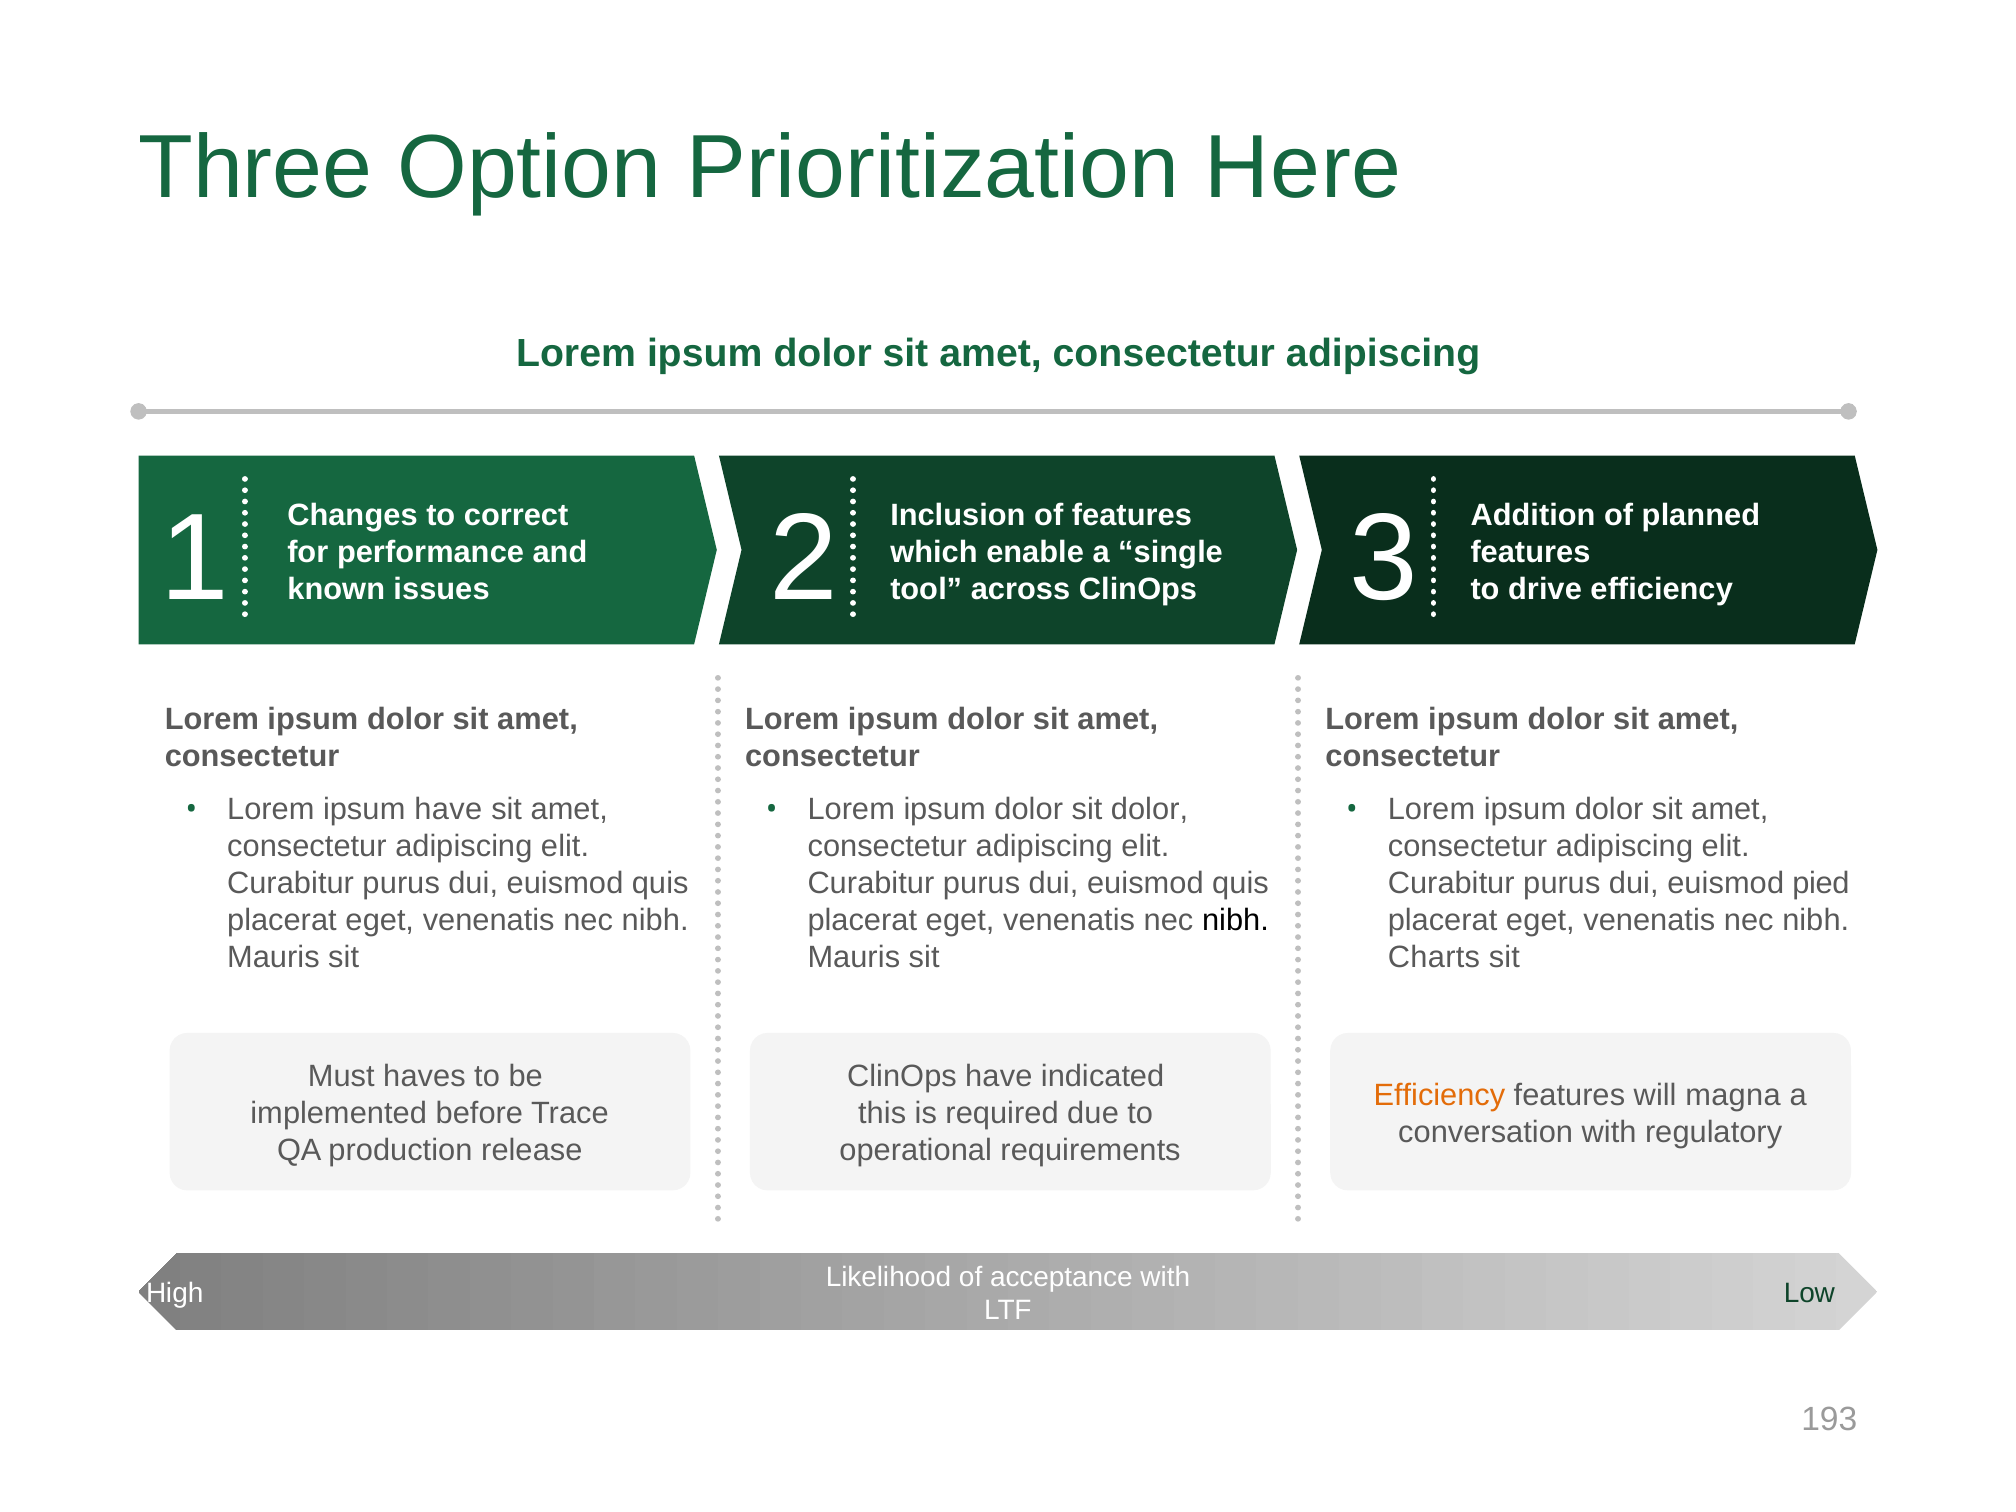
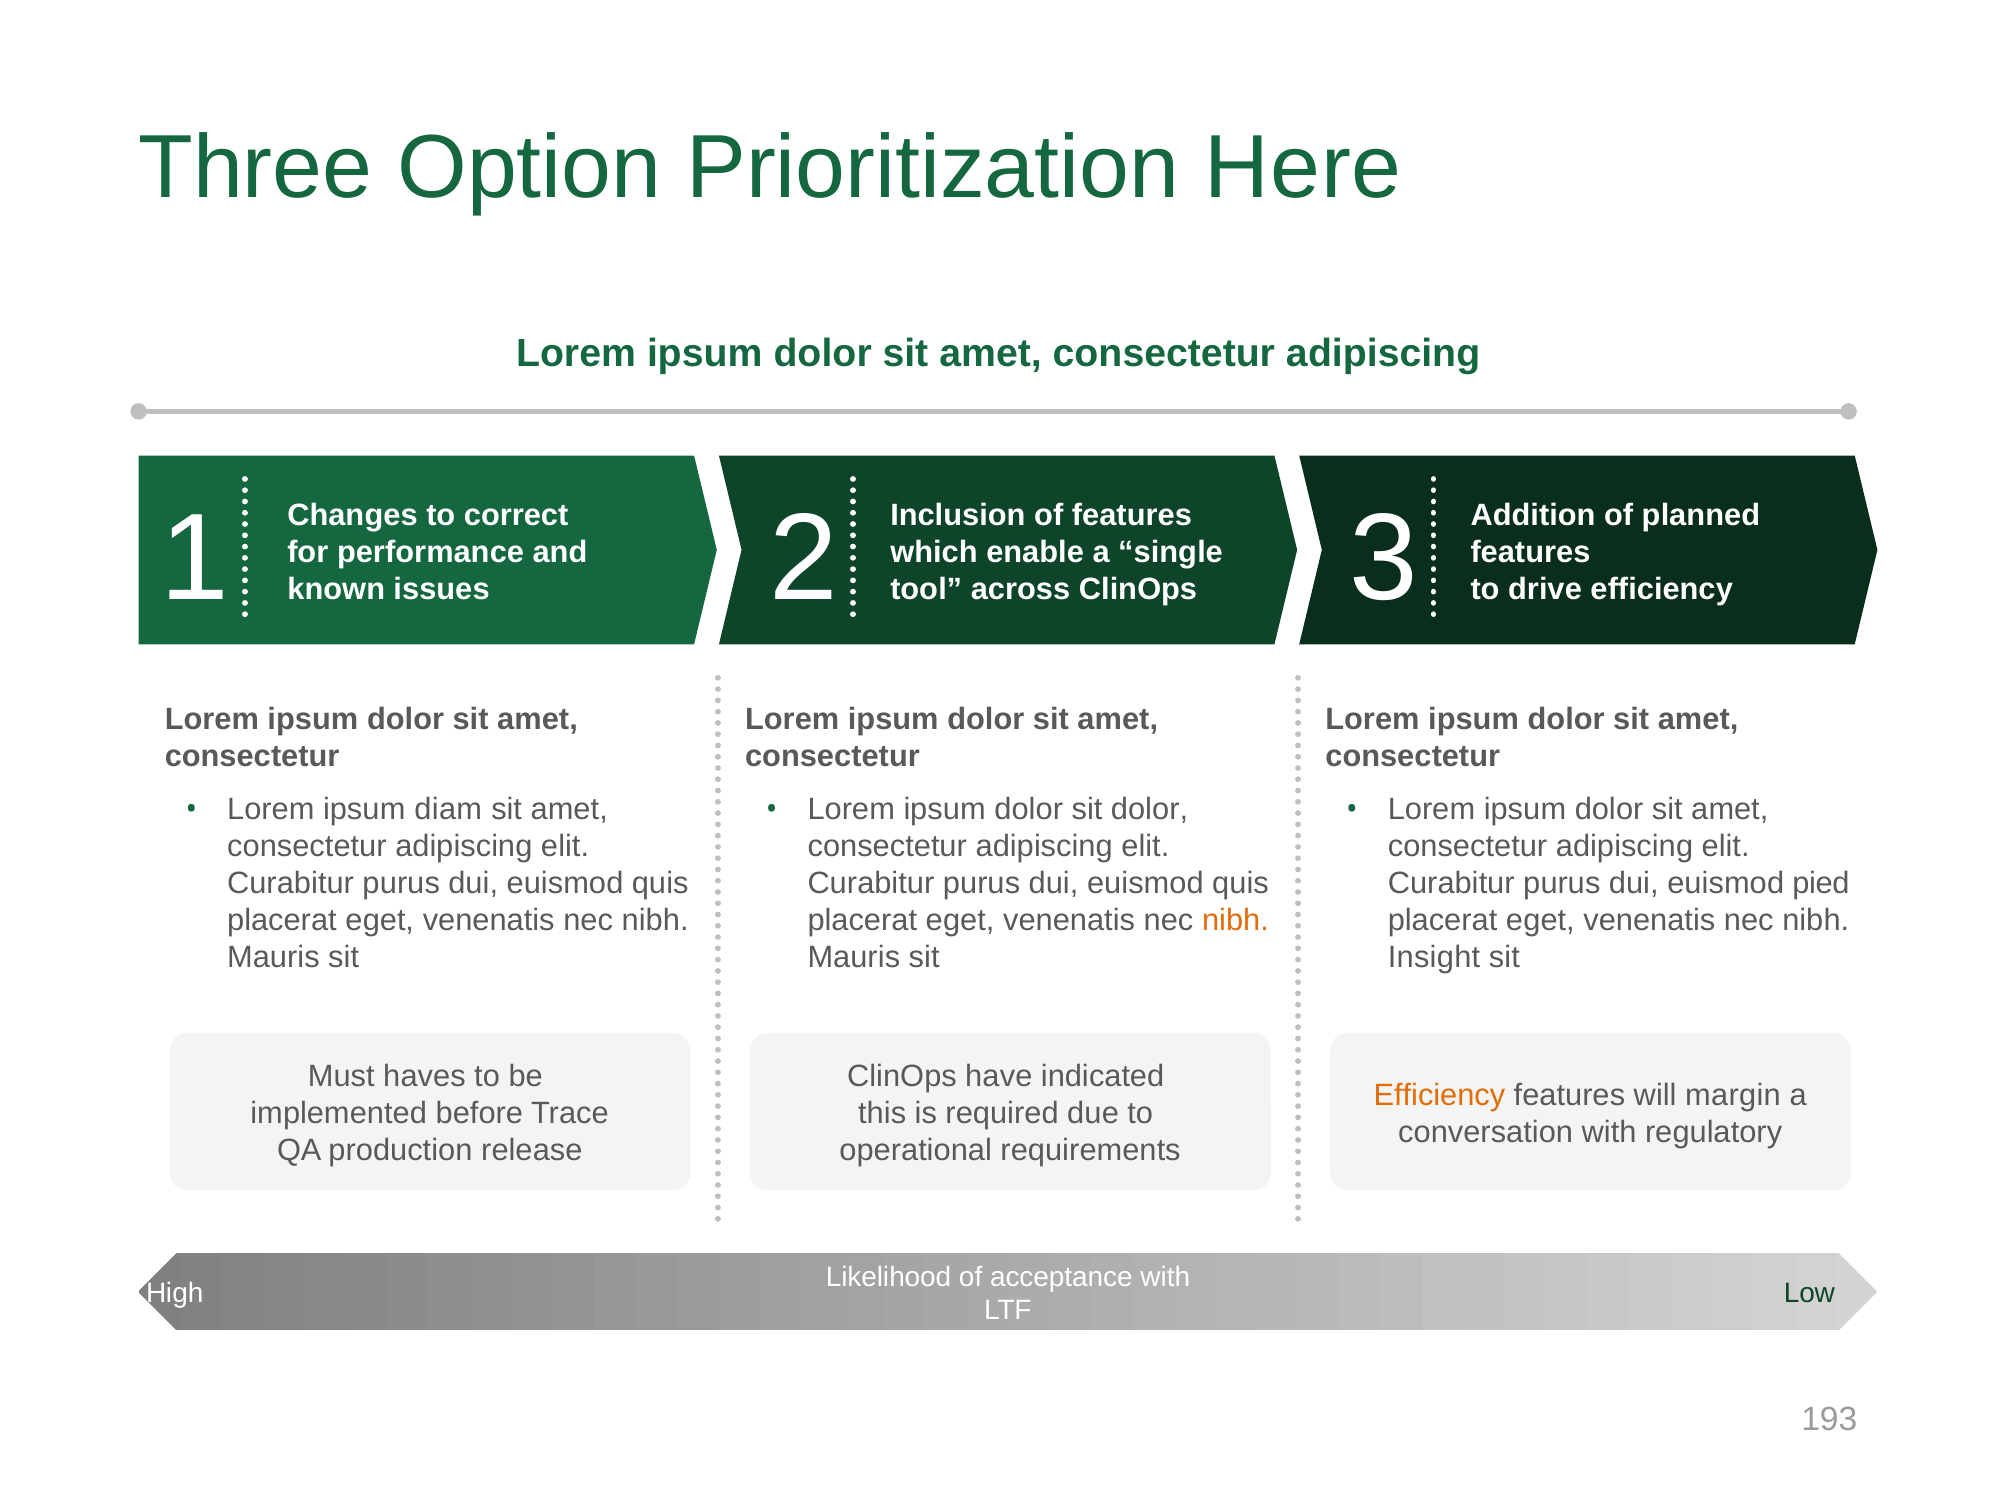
ipsum have: have -> diam (448, 809)
nibh colour: black -> orange (1235, 920)
Charts: Charts -> Insight (1434, 957)
magna: magna -> margin (1733, 1095)
